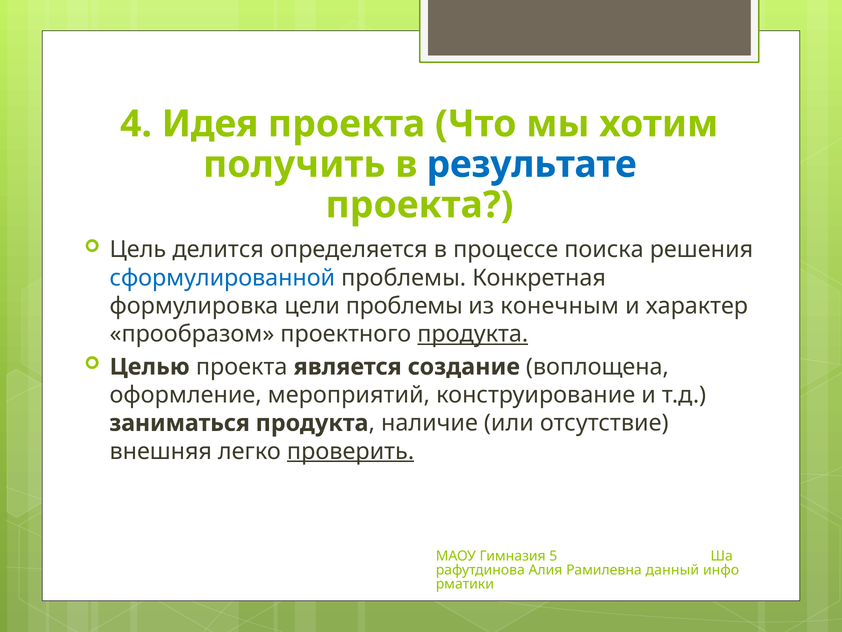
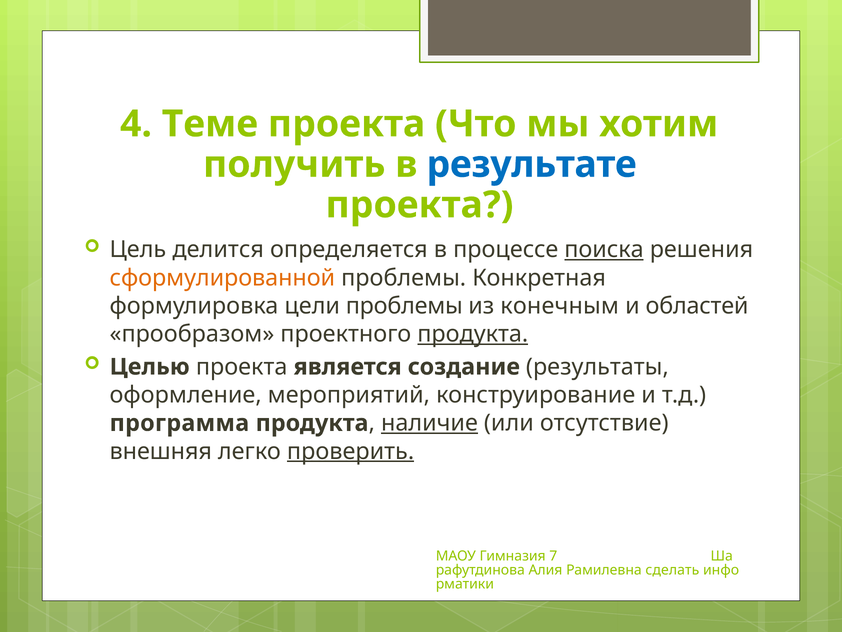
Идея: Идея -> Теме (210, 124)
поиска underline: none -> present (604, 249)
сформулированной colour: blue -> orange (222, 278)
характер: характер -> областей (697, 306)
воплощена: воплощена -> результаты (597, 367)
заниматься: заниматься -> программа (179, 423)
наличие underline: none -> present (429, 423)
5: 5 -> 7 (553, 556)
данный: данный -> сделать (672, 570)
